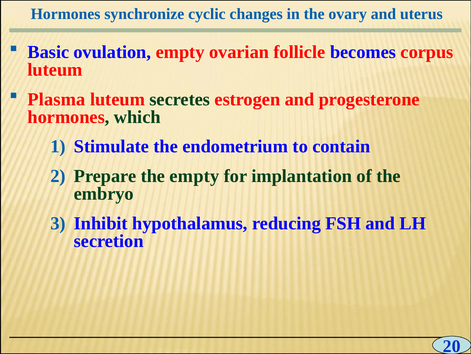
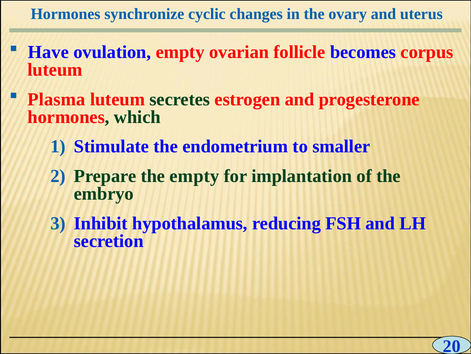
Basic: Basic -> Have (48, 52)
contain: contain -> smaller (341, 146)
